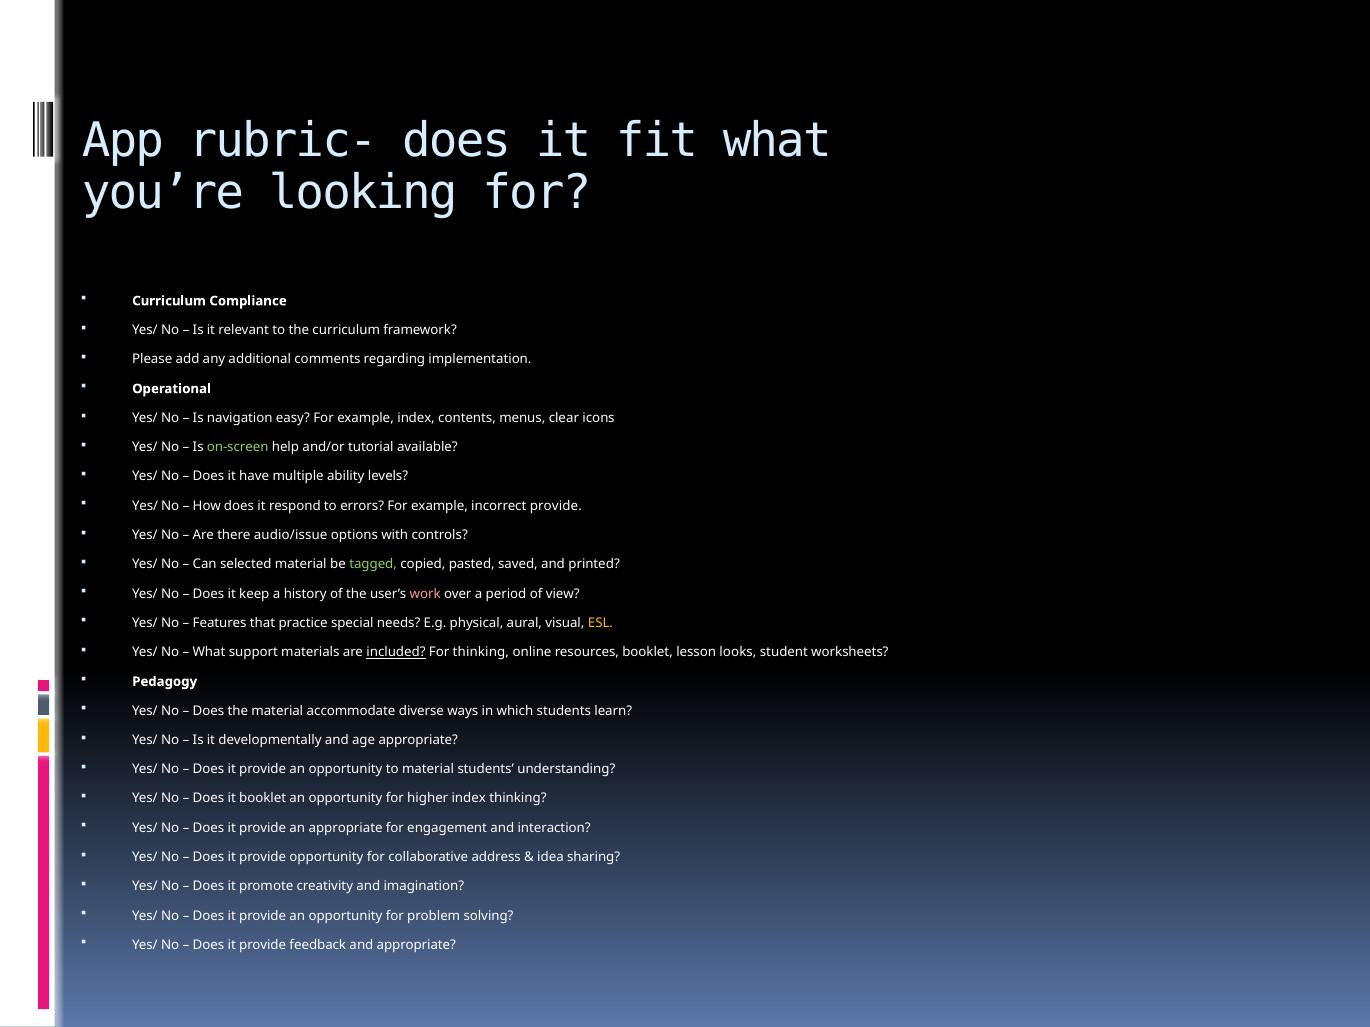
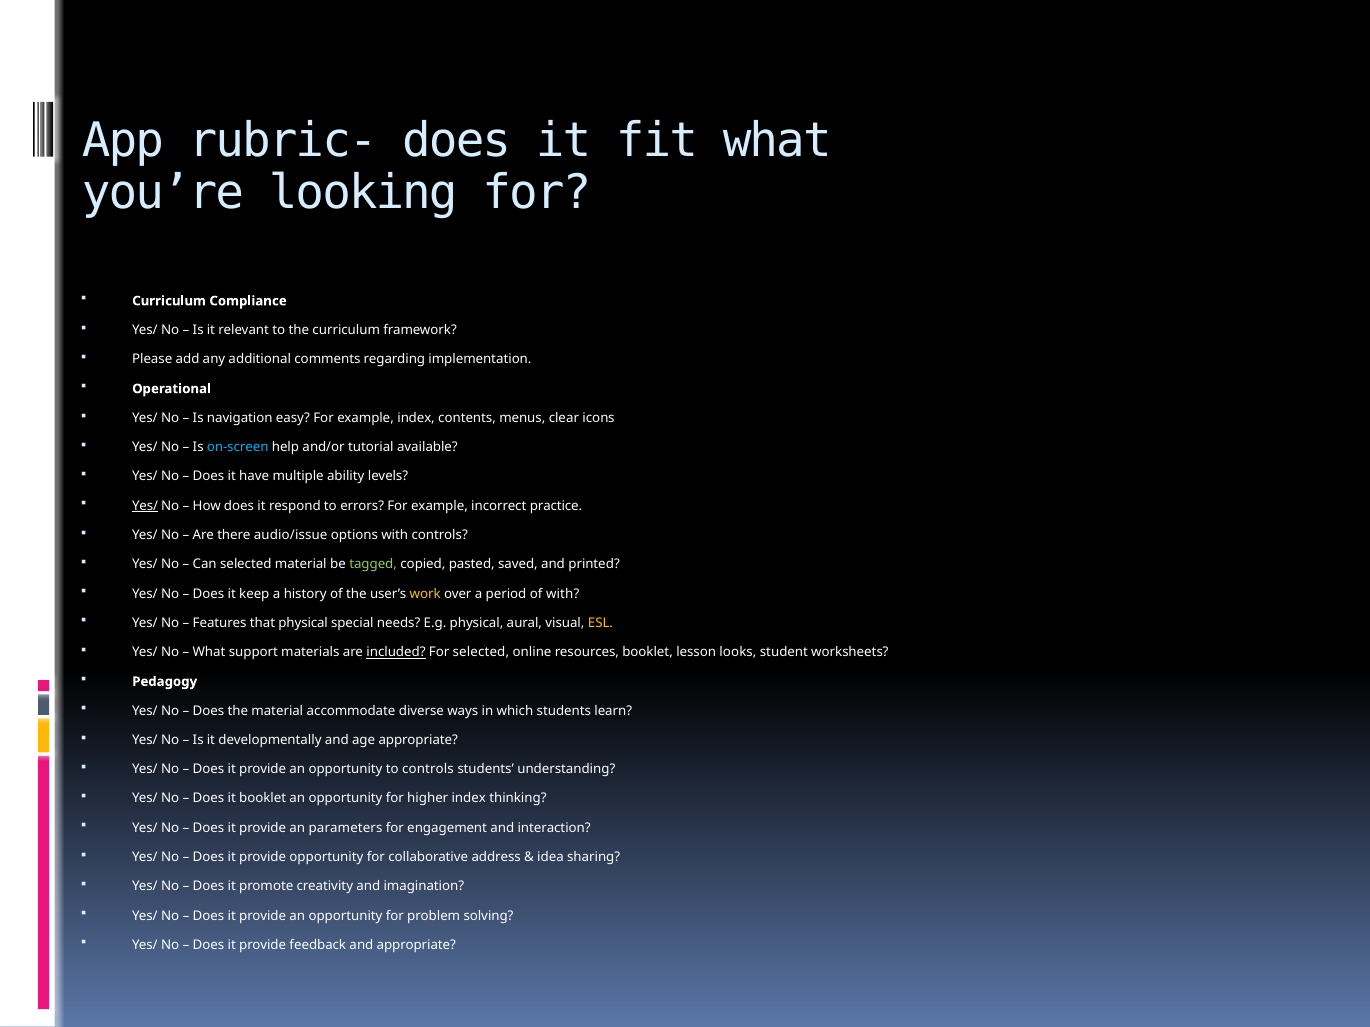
on-screen colour: light green -> light blue (238, 448)
Yes/ underline: none -> present (145, 506)
incorrect provide: provide -> practice (556, 506)
work colour: pink -> yellow (425, 594)
of view: view -> with (563, 594)
that practice: practice -> physical (303, 623)
For thinking: thinking -> selected (481, 653)
to material: material -> controls (428, 770)
an appropriate: appropriate -> parameters (346, 828)
